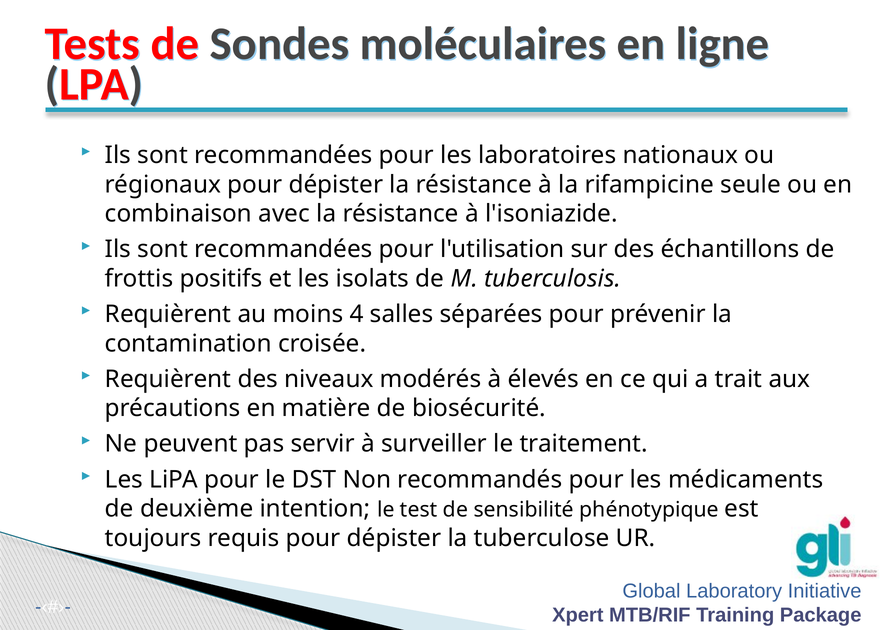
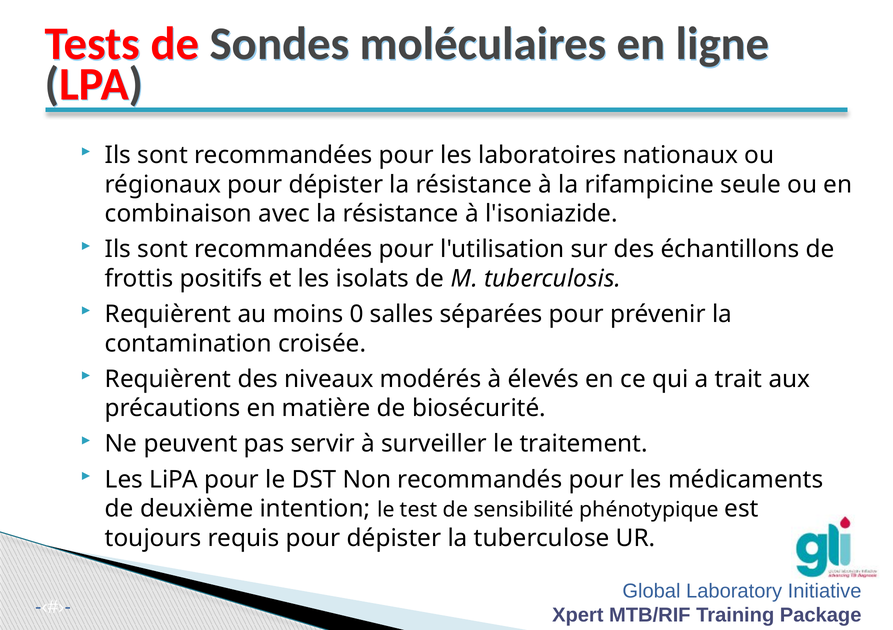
4: 4 -> 0 (357, 314)
